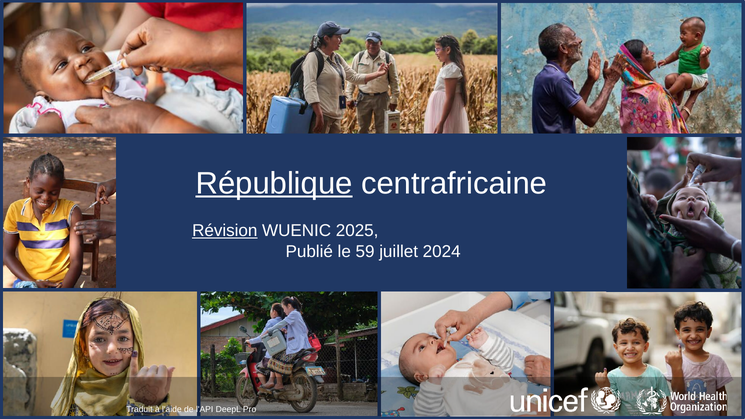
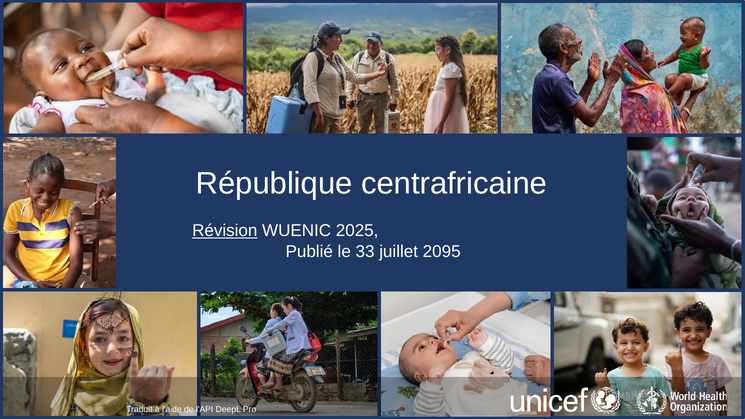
République underline: present -> none (274, 183)
59: 59 -> 33 (365, 252)
2024: 2024 -> 2095 (442, 252)
